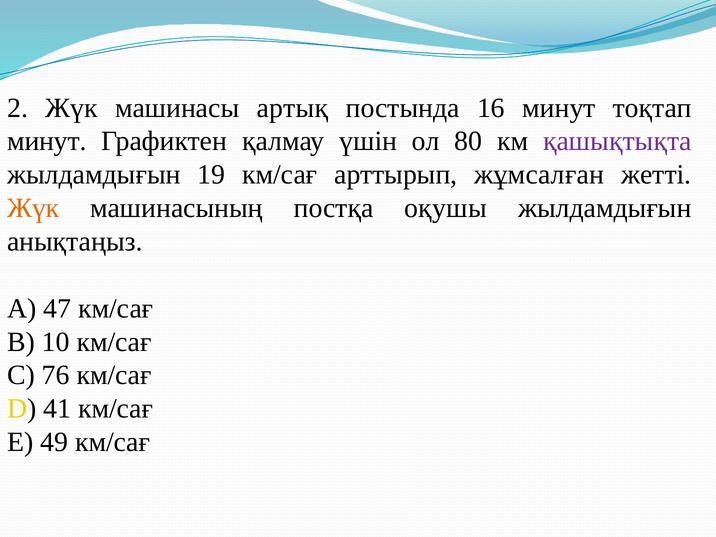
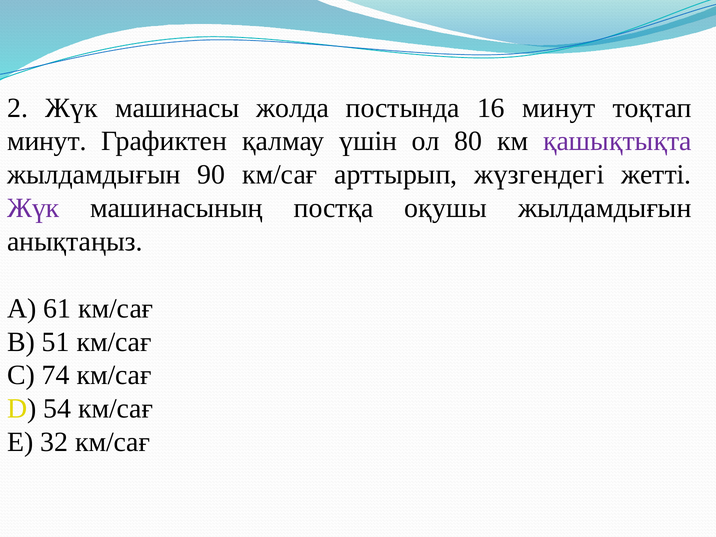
артық: артық -> жолда (293, 108)
19: 19 -> 90 (211, 175)
жұмсалған: жұмсалған -> жүзгендегі (539, 175)
Жүк colour: orange -> purple (33, 208)
47: 47 -> 61 (57, 308)
10: 10 -> 51 (56, 342)
76: 76 -> 74 (56, 375)
41: 41 -> 54 (57, 409)
49: 49 -> 32 (54, 442)
